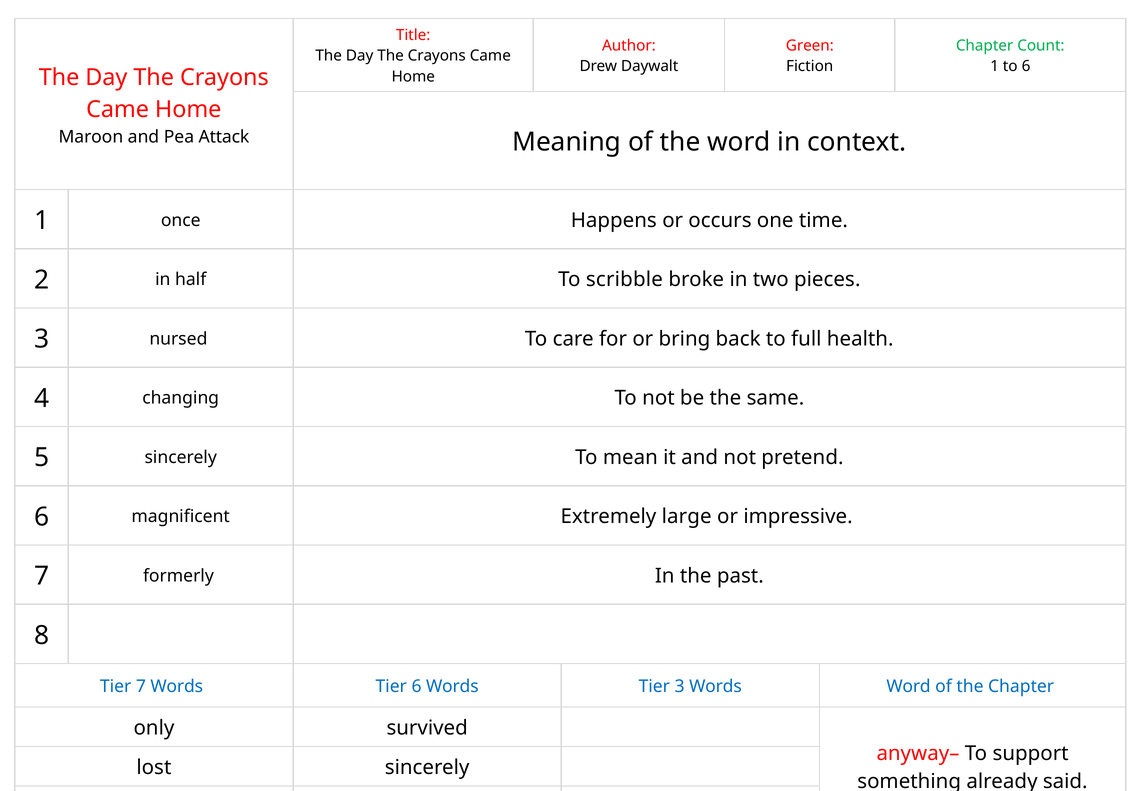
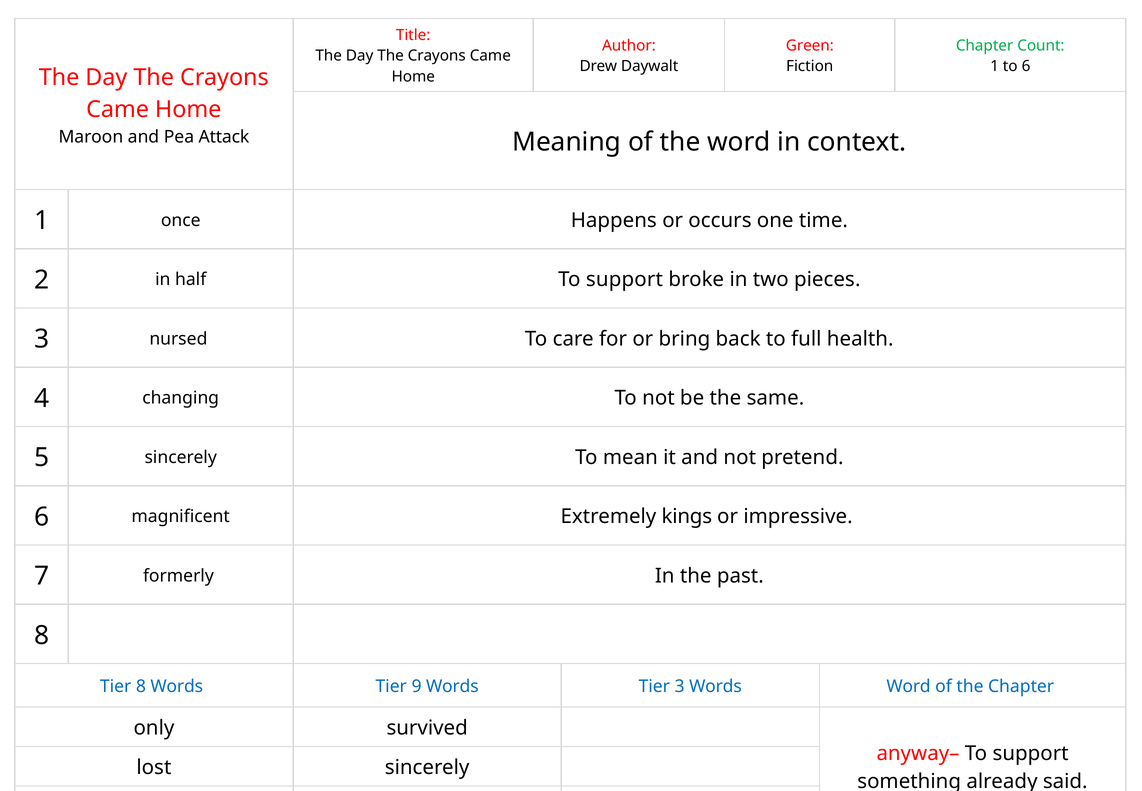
half To scribble: scribble -> support (624, 280)
large: large -> kings (687, 516)
Tier 7: 7 -> 8 (141, 686)
Tier 6: 6 -> 9 (417, 686)
